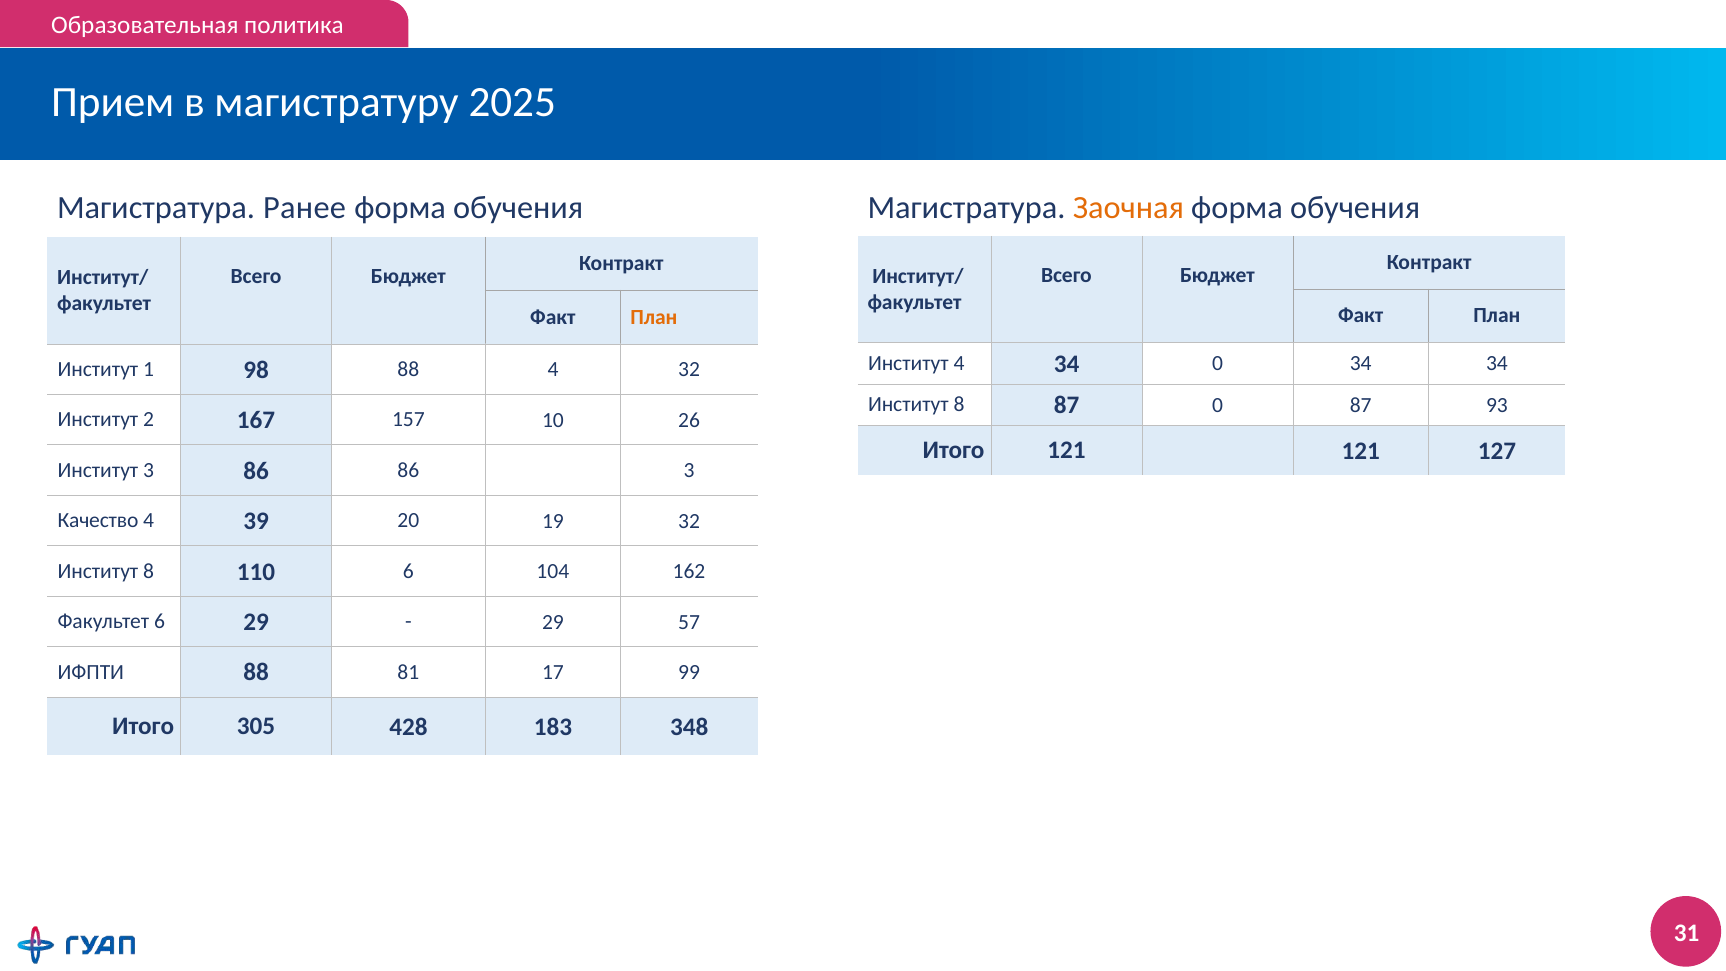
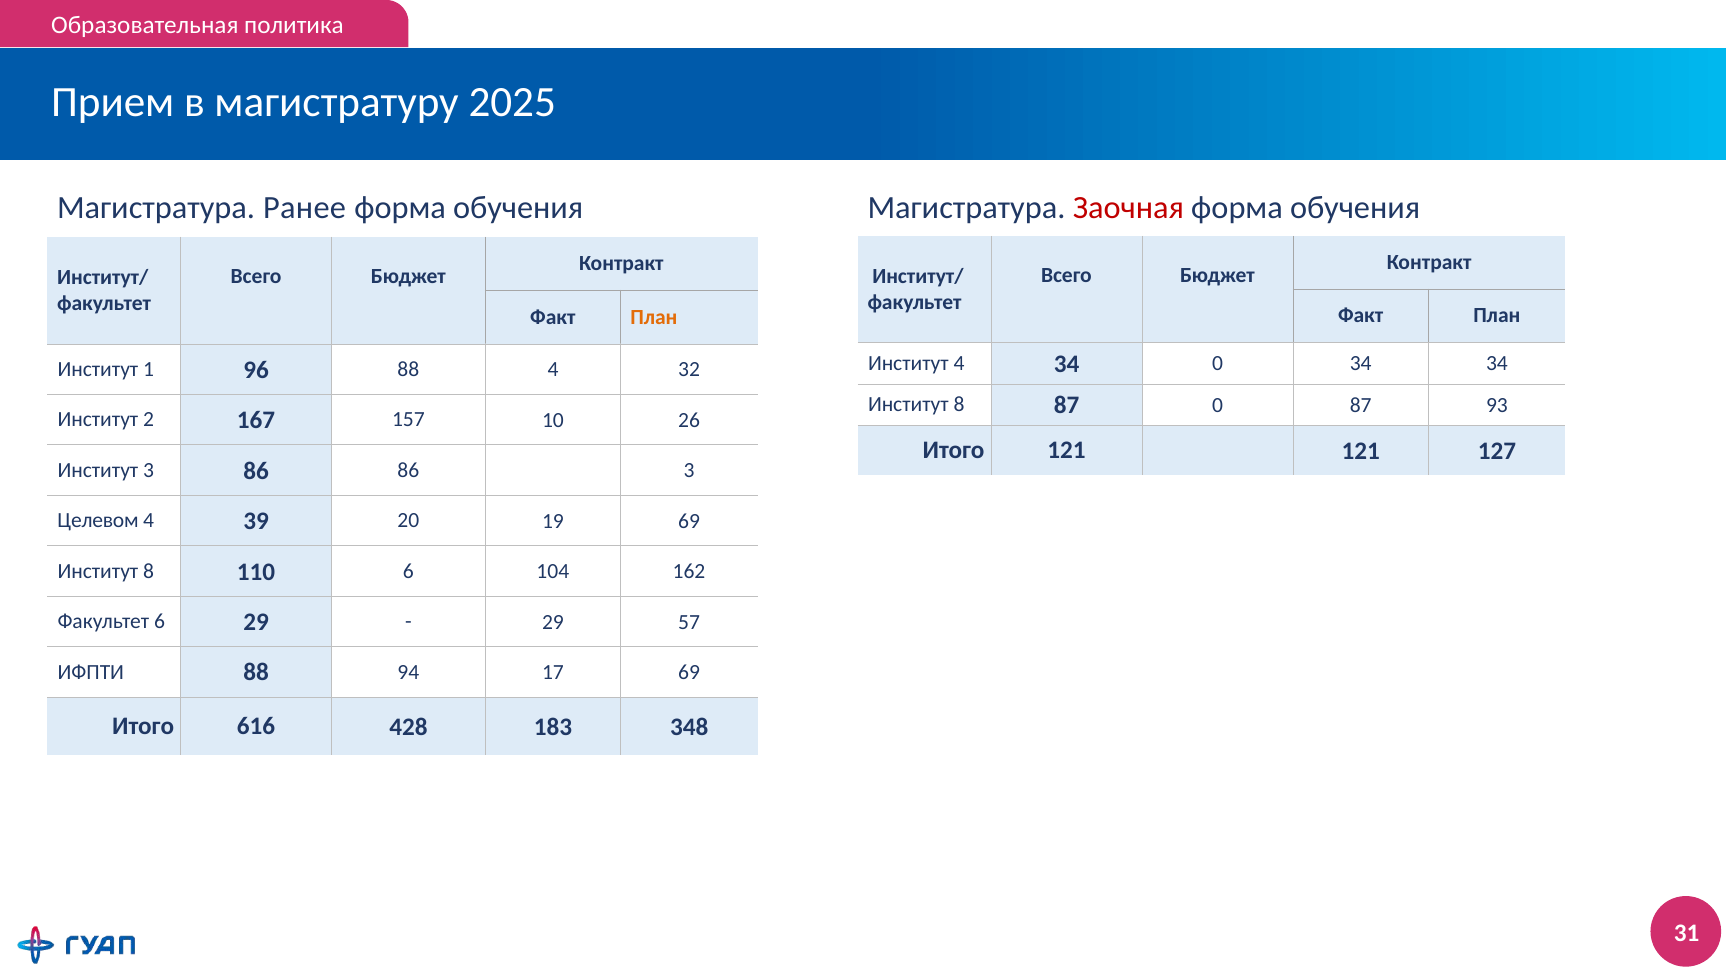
Заочная colour: orange -> red (1128, 207)
98: 98 -> 96 (256, 370)
Качество: Качество -> Целевом (98, 520)
19 32: 32 -> 69 (689, 521)
81: 81 -> 94 (408, 672)
17 99: 99 -> 69 (689, 672)
305: 305 -> 616 (256, 726)
